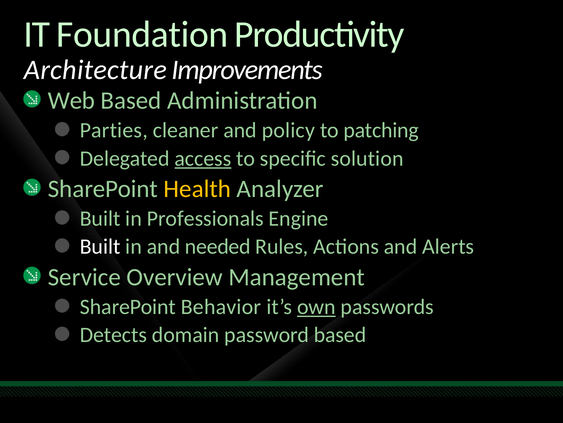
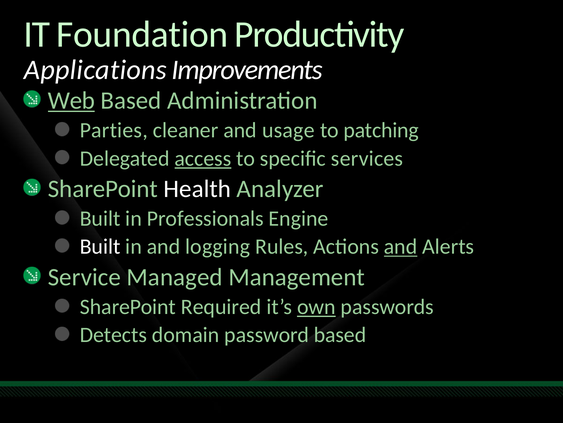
Architecture: Architecture -> Applications (95, 70)
Web underline: none -> present (71, 100)
policy: policy -> usage (288, 130)
solution: solution -> services (367, 158)
Health colour: yellow -> white (197, 189)
needed: needed -> logging (218, 246)
and underline: none -> present (401, 246)
Overview: Overview -> Managed (175, 277)
Behavior: Behavior -> Required (221, 306)
